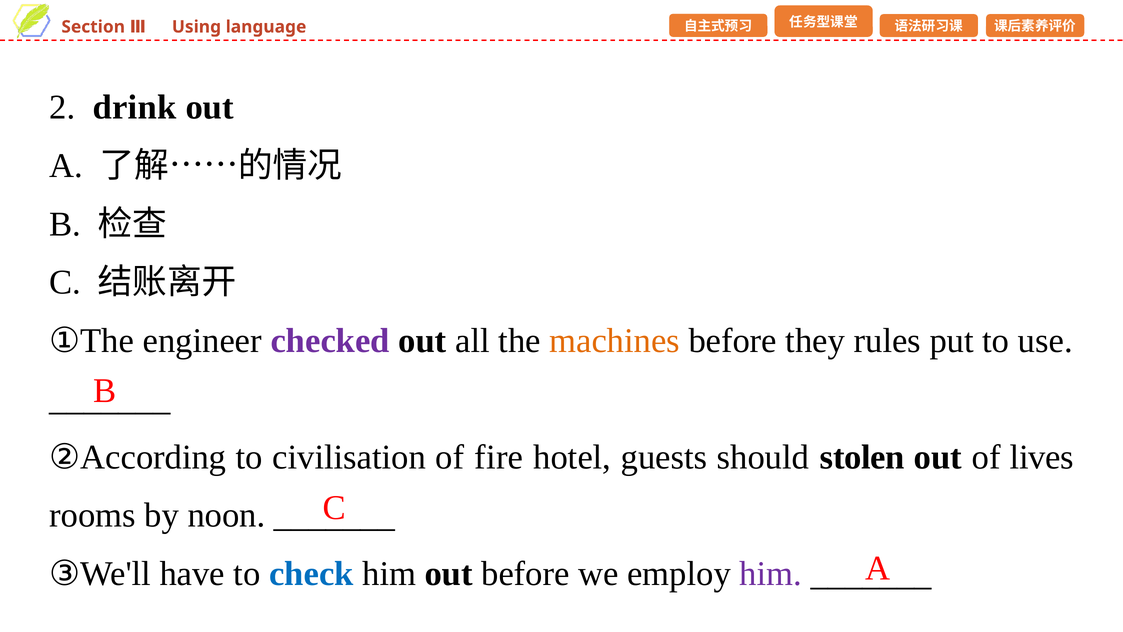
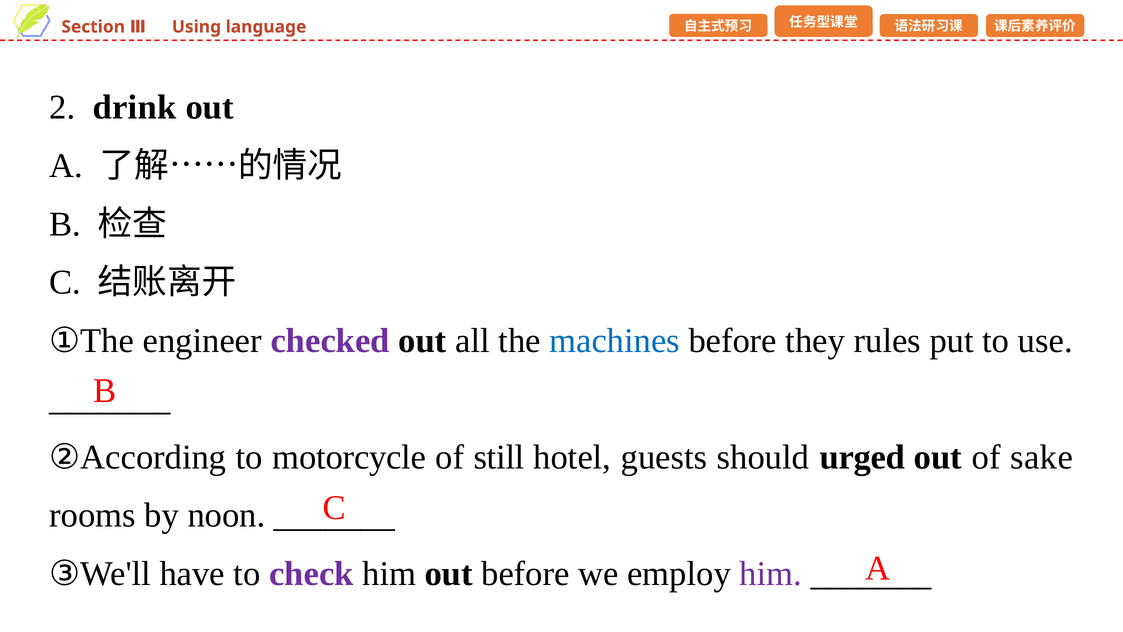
machines colour: orange -> blue (615, 340)
civilisation: civilisation -> motorcycle (349, 457)
fire: fire -> still (499, 457)
stolen: stolen -> urged (862, 457)
lives: lives -> sake (1042, 457)
check colour: blue -> purple (311, 573)
